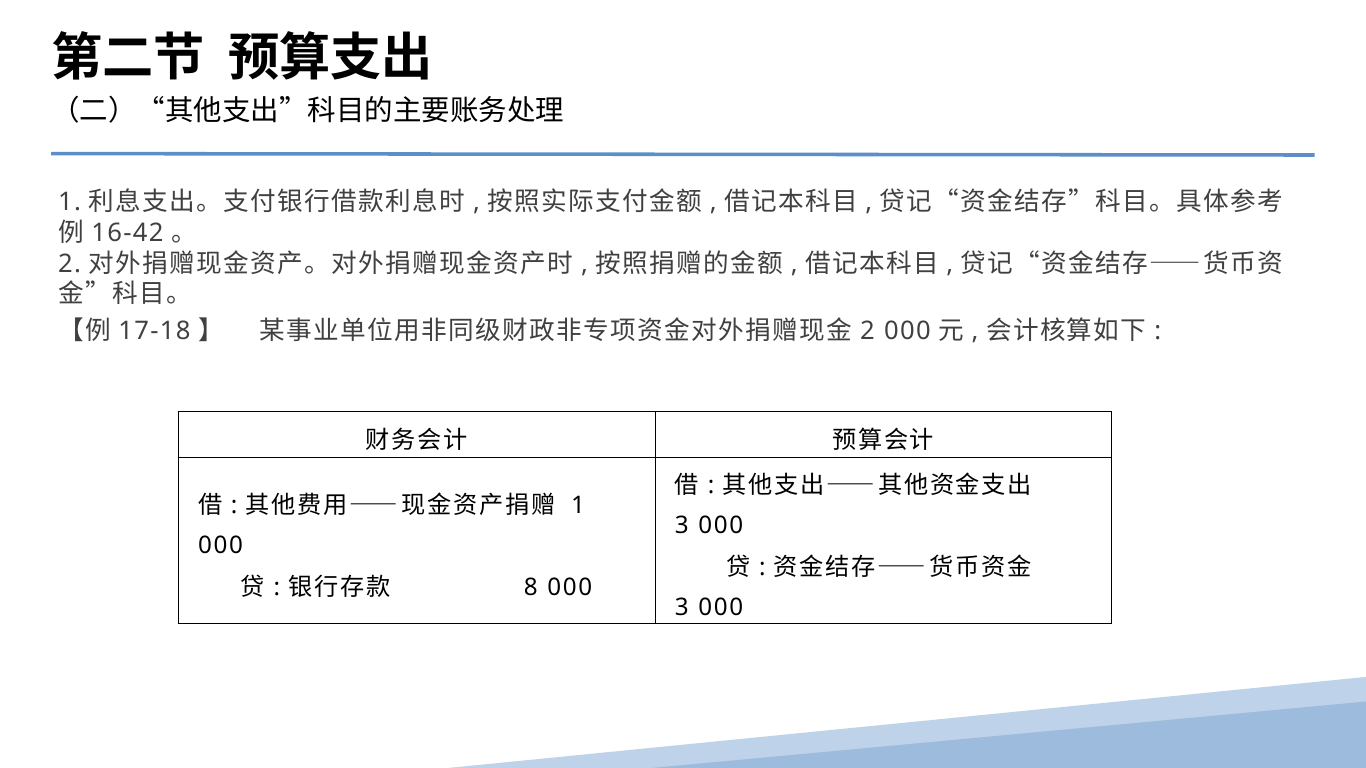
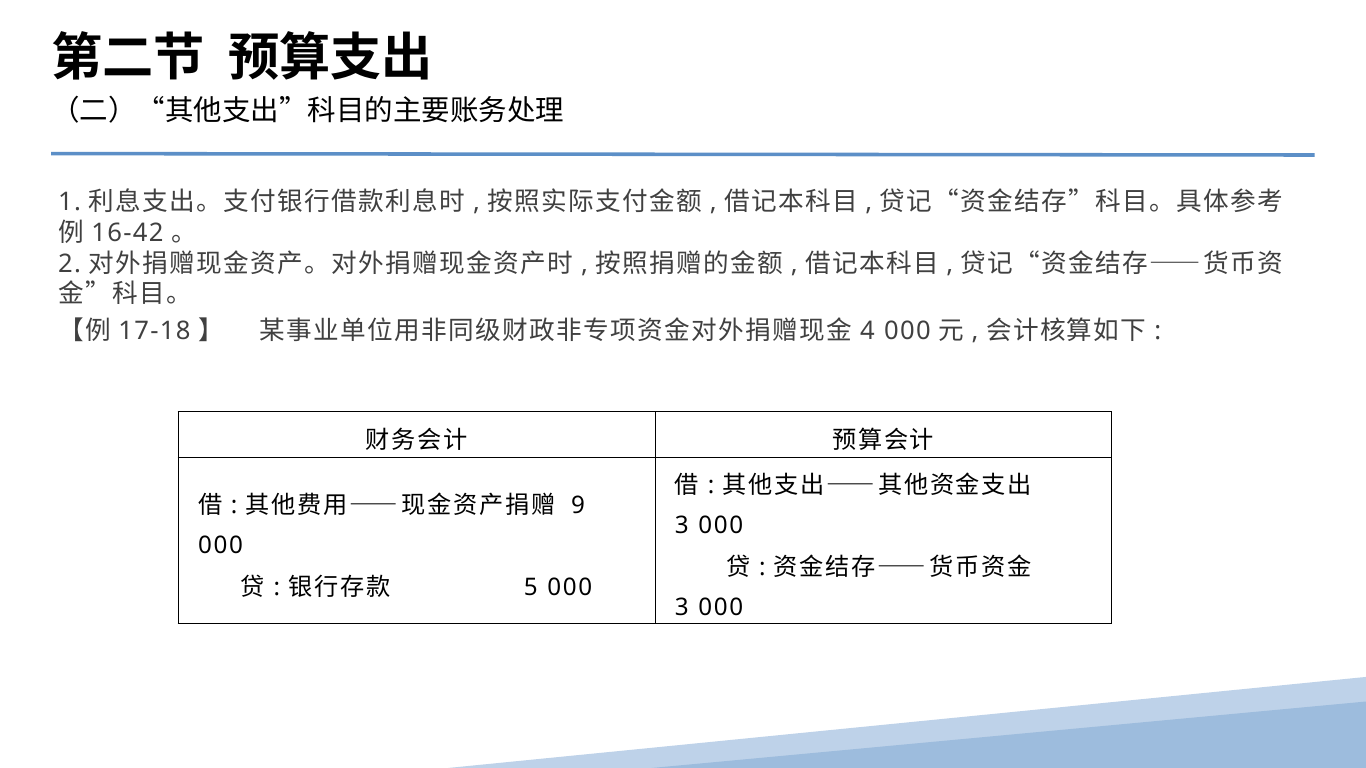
2: 2 -> 4 (867, 331)
1: 1 -> 9 (578, 506)
8: 8 -> 5 (531, 588)
